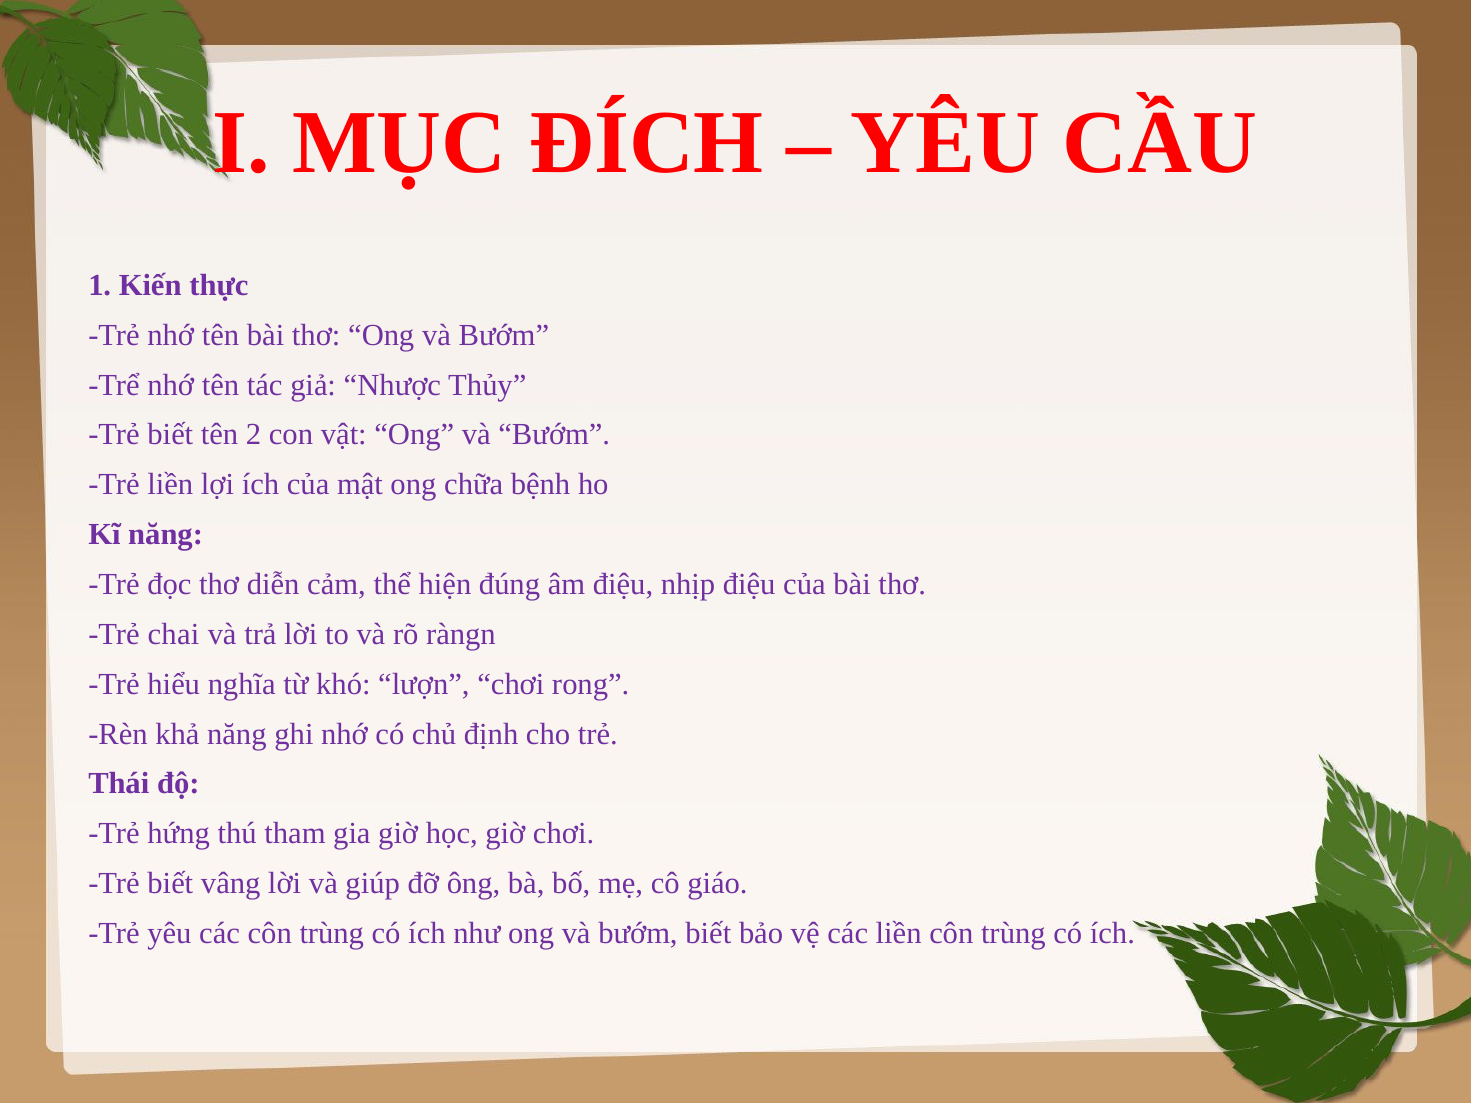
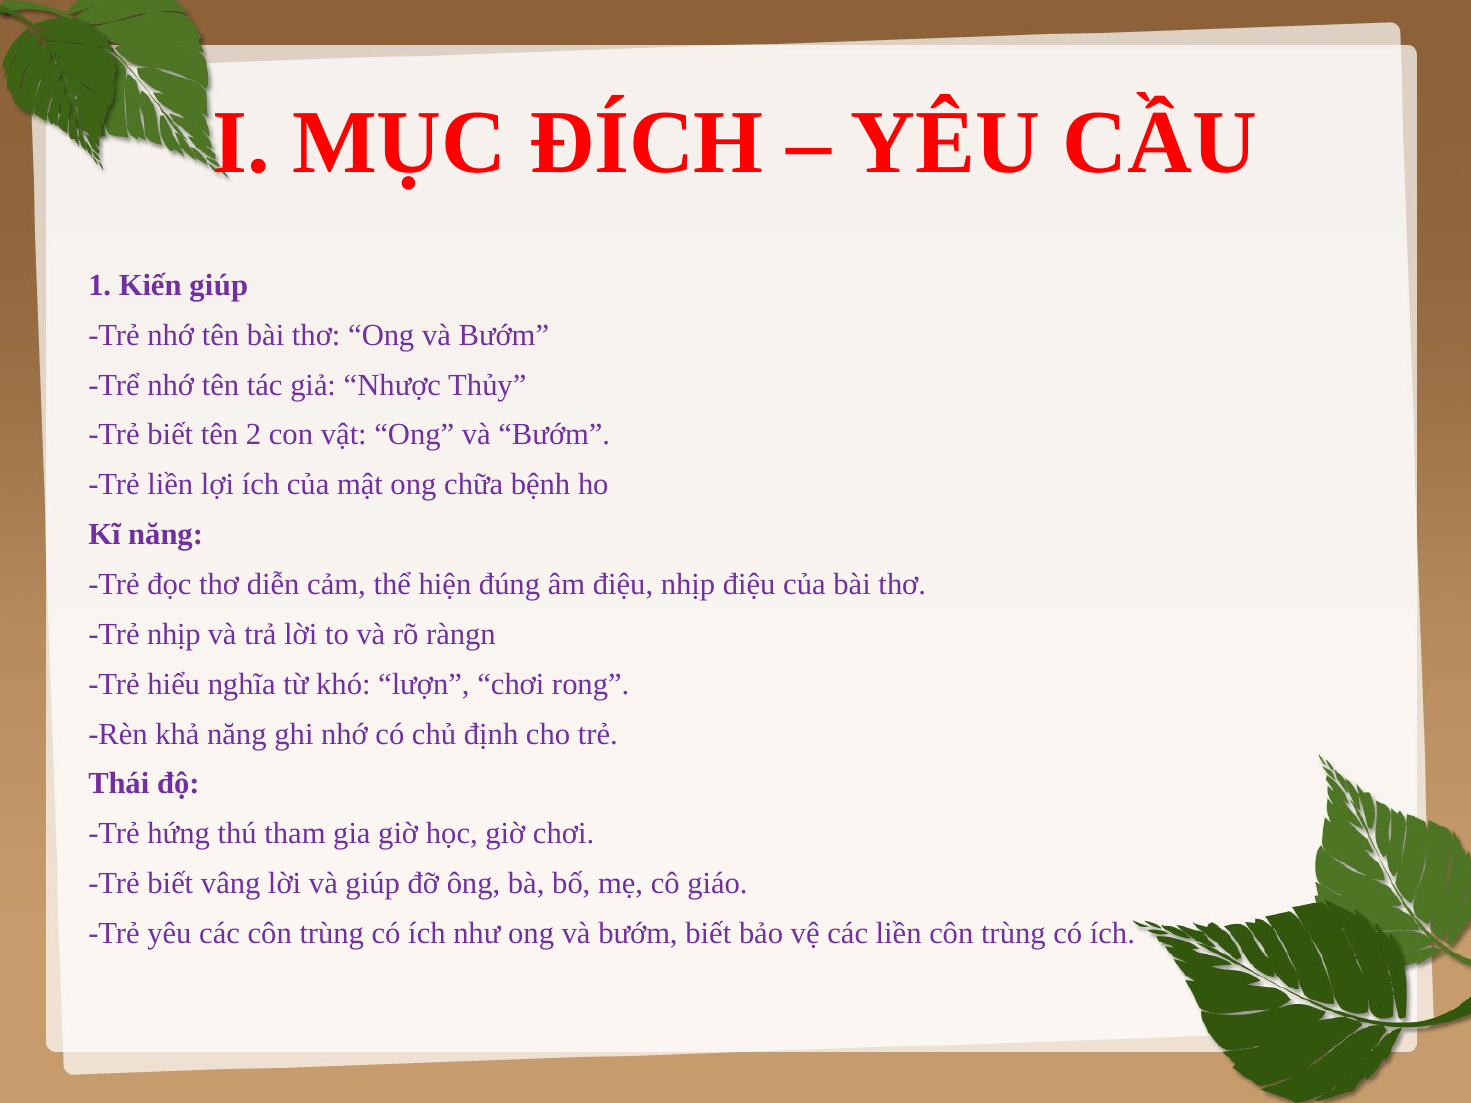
Kiến thực: thực -> giúp (219, 285)
Trẻ chai: chai -> nhịp (174, 634)
